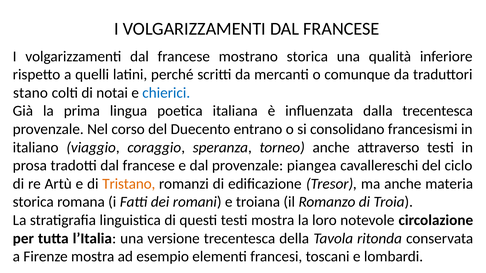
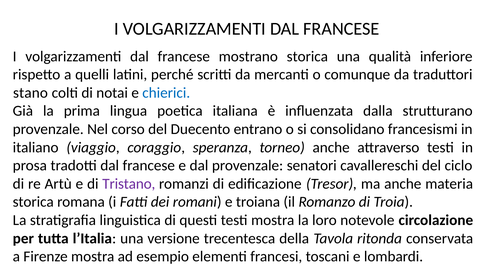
dalla trecentesca: trecentesca -> strutturano (438, 111)
piangea: piangea -> senatori (312, 166)
Tristano colour: orange -> purple (129, 184)
